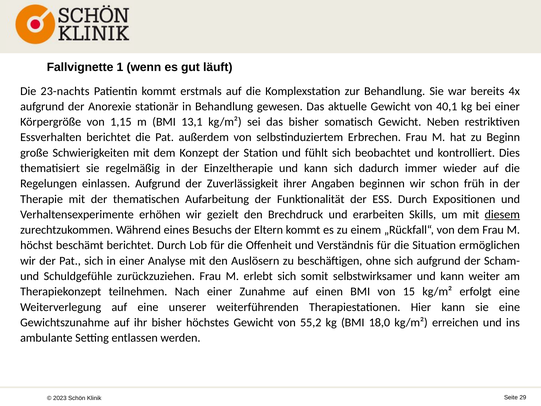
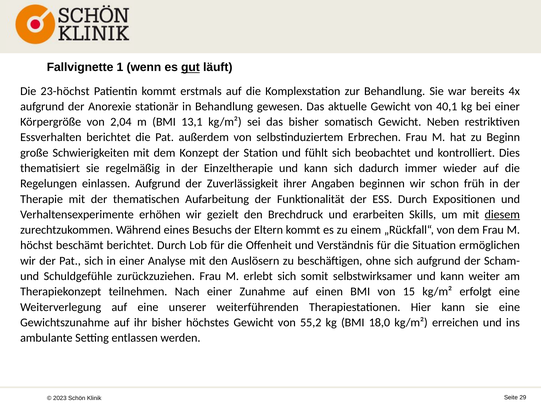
gut underline: none -> present (190, 67)
23-nachts: 23-nachts -> 23-höchst (65, 91)
1,15: 1,15 -> 2,04 (121, 122)
